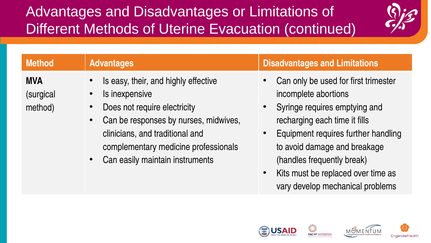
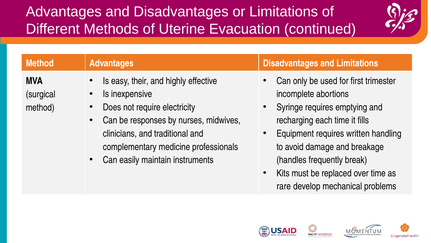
further: further -> written (358, 133)
vary: vary -> rare (284, 186)
